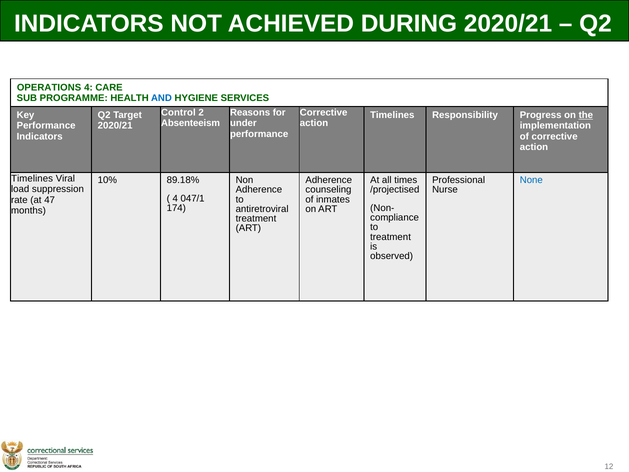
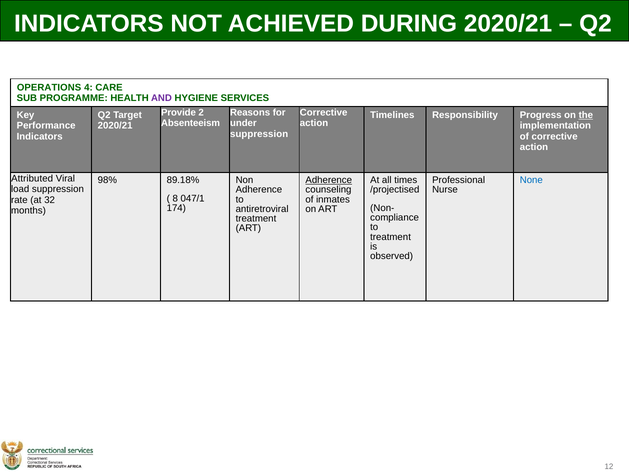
AND colour: blue -> purple (161, 98)
Control: Control -> Provide (178, 113)
performance: performance -> suppression (259, 134)
Timelines: Timelines -> Attributed (32, 179)
10%: 10% -> 98% (107, 180)
Adherence underline: none -> present (329, 180)
4: 4 -> 8 (175, 198)
47: 47 -> 32 (50, 200)
